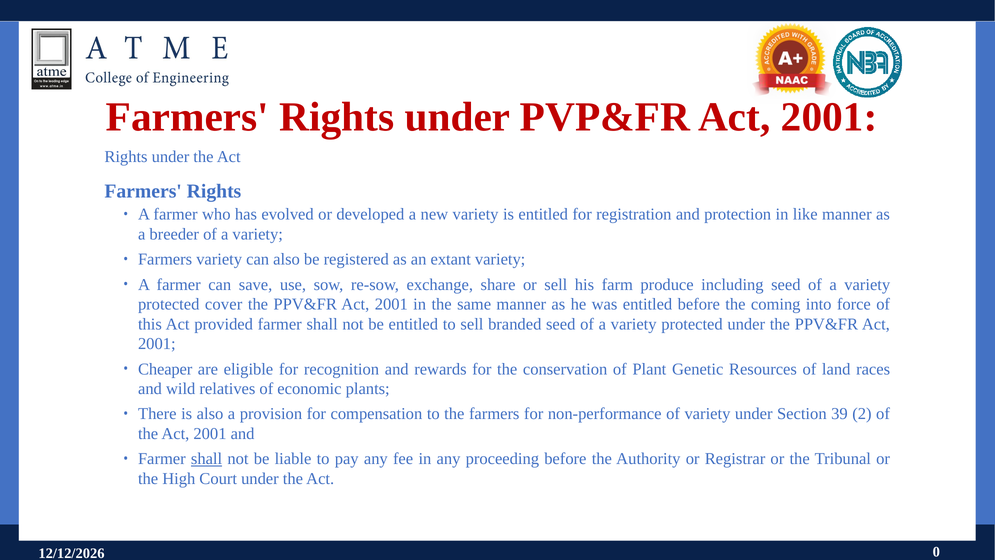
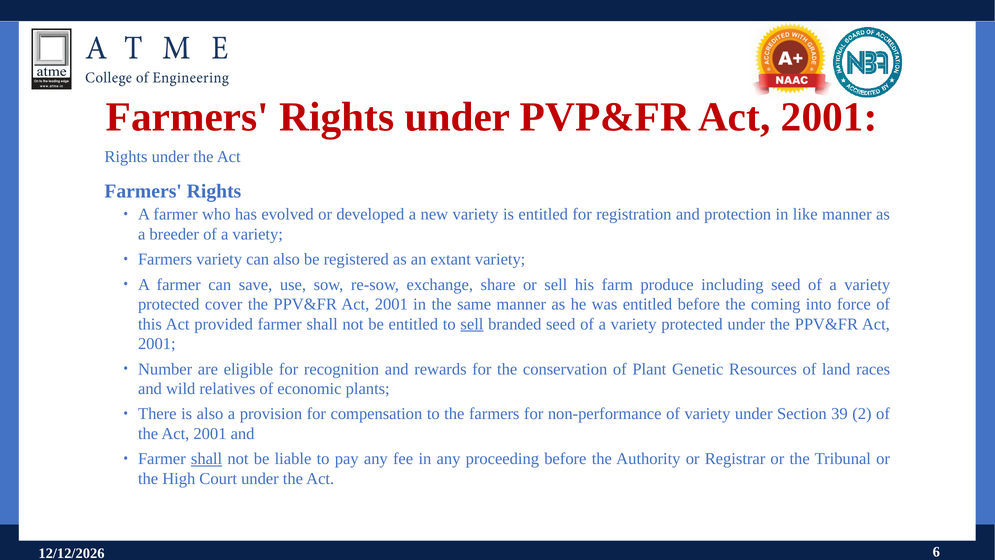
sell underline: none -> present (472, 324)
Cheaper: Cheaper -> Number (165, 369)
0: 0 -> 6 (936, 551)
